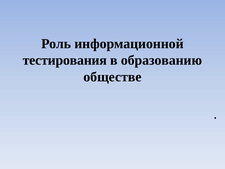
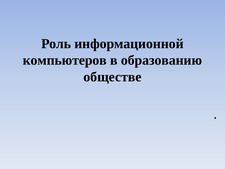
тестирования: тестирования -> компьютеров (65, 60)
